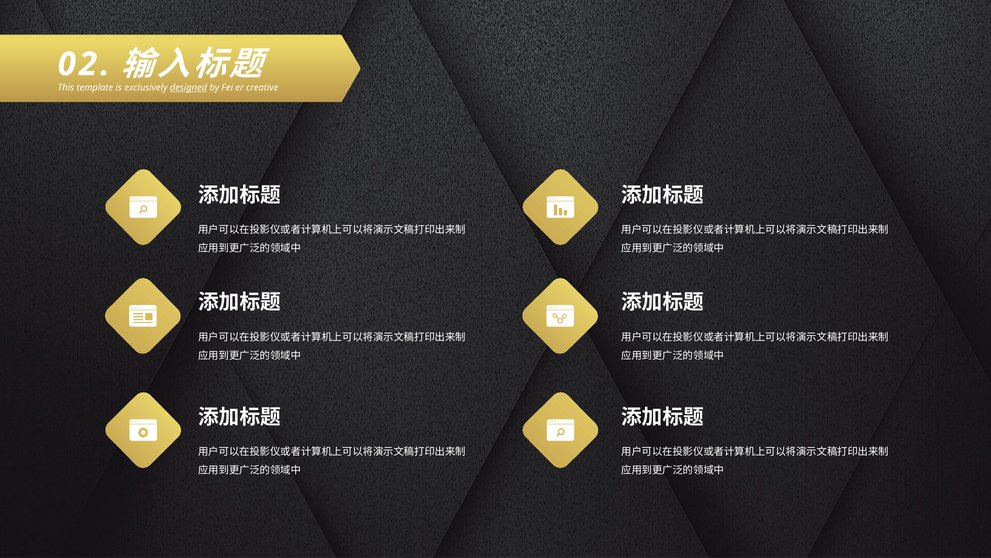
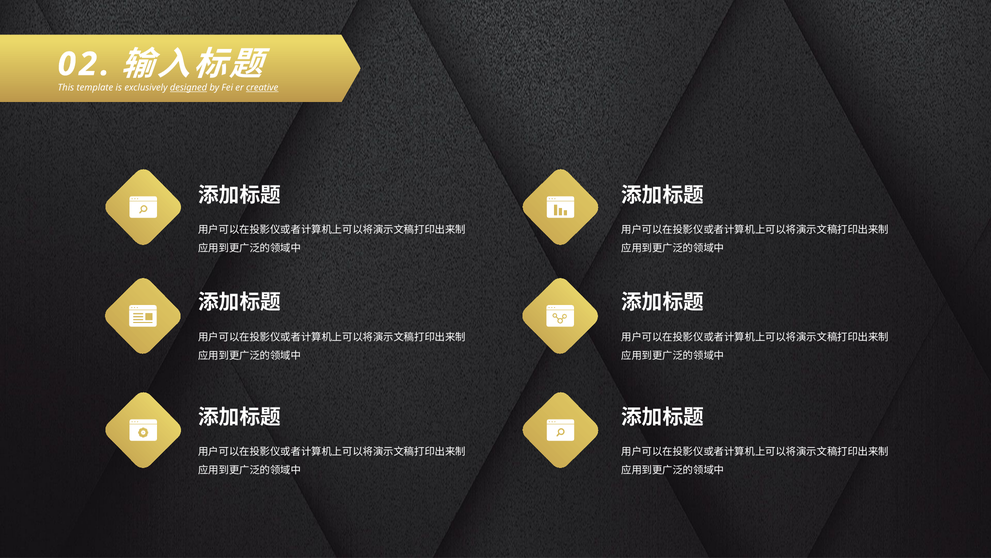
creative underline: none -> present (262, 88)
